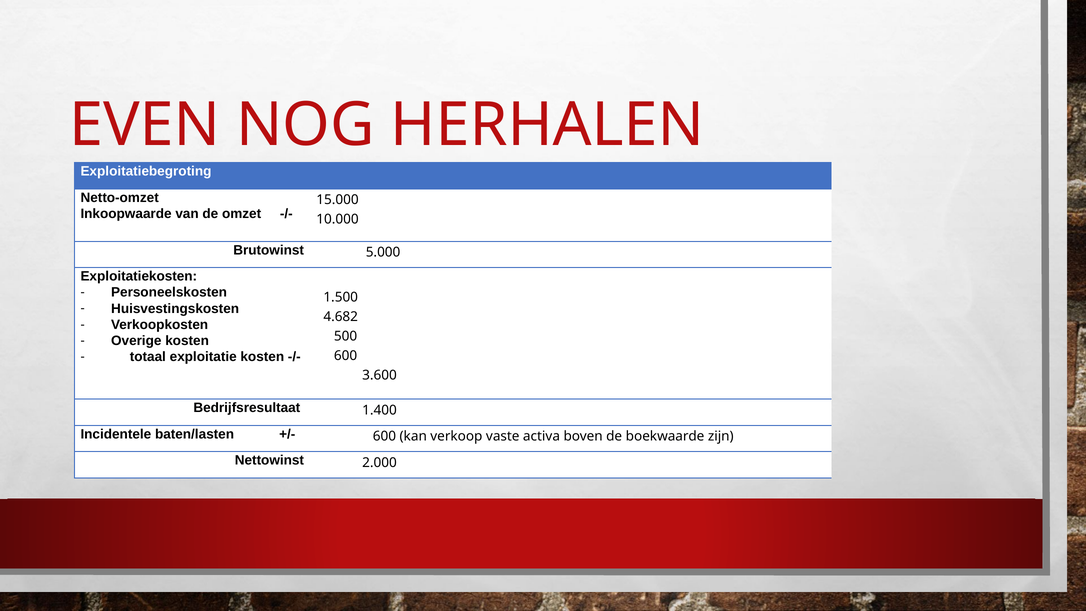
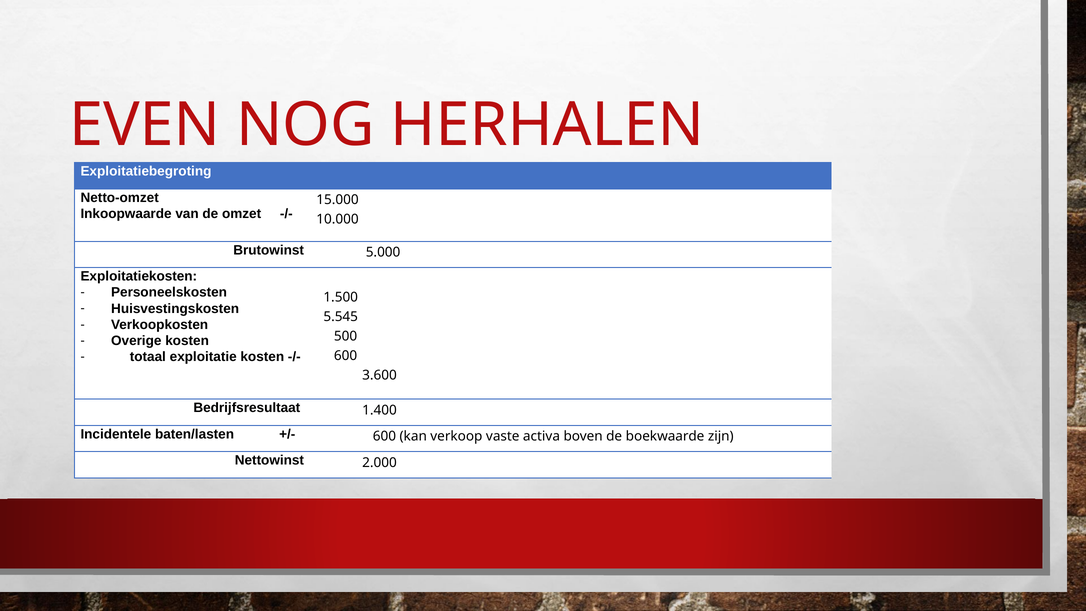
4.682: 4.682 -> 5.545 (341, 317)
